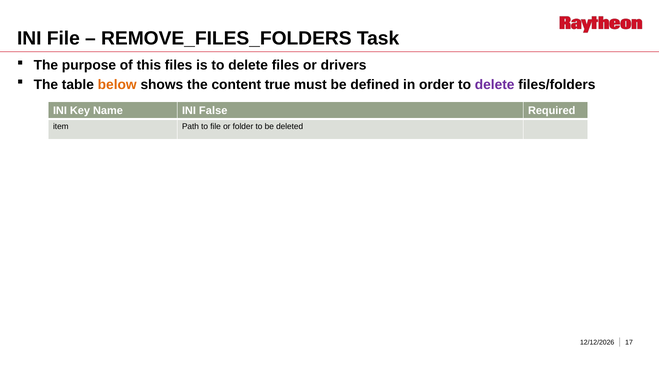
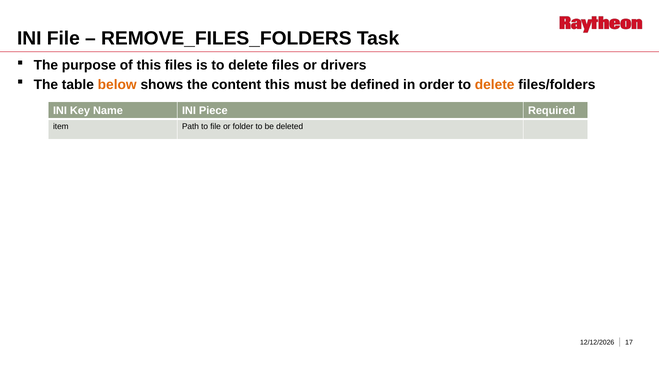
content true: true -> this (277, 85)
delete colour: purple -> orange (495, 85)
False: False -> Piece (213, 111)
